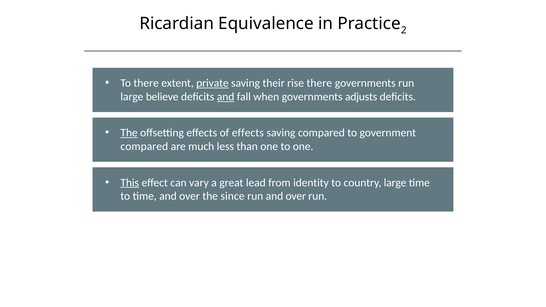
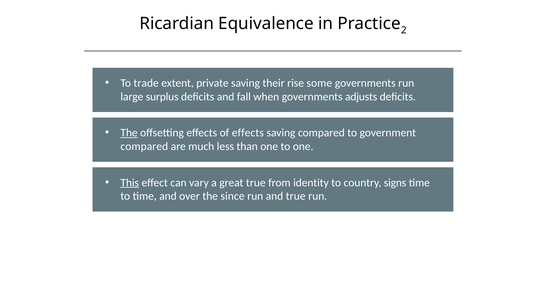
To there: there -> trade (146, 83)
private underline: present -> none (212, 83)
rise there: there -> some (319, 83)
believe: believe -> surplus (162, 97)
and underline: present -> none (226, 97)
great lead: lead -> true (256, 183)
country large: large -> signs (395, 183)
run and over: over -> true (296, 196)
